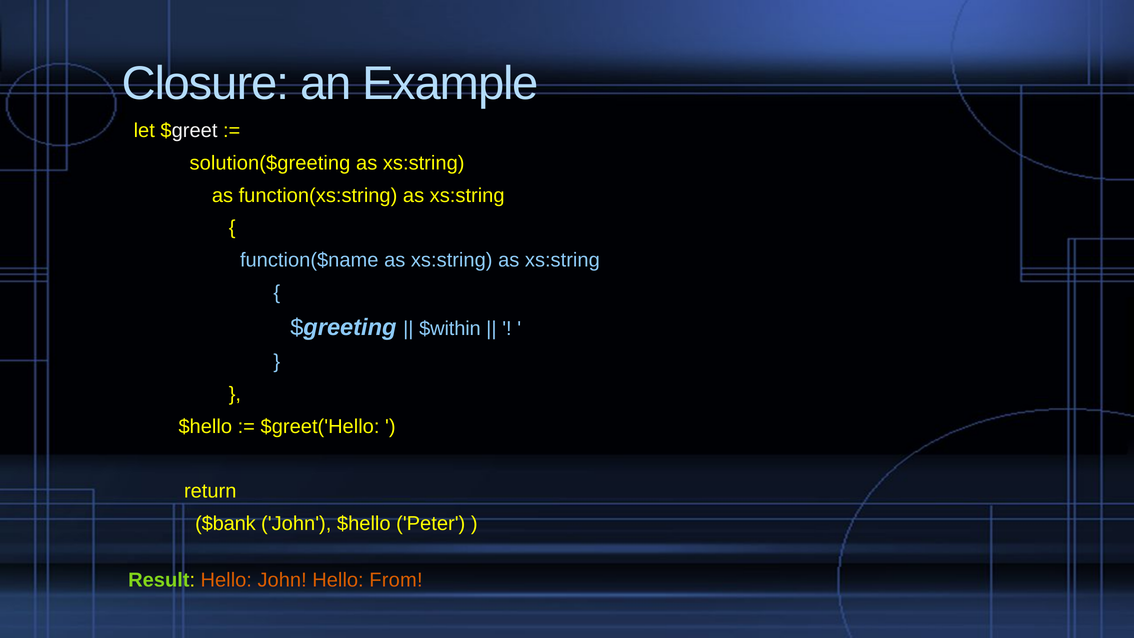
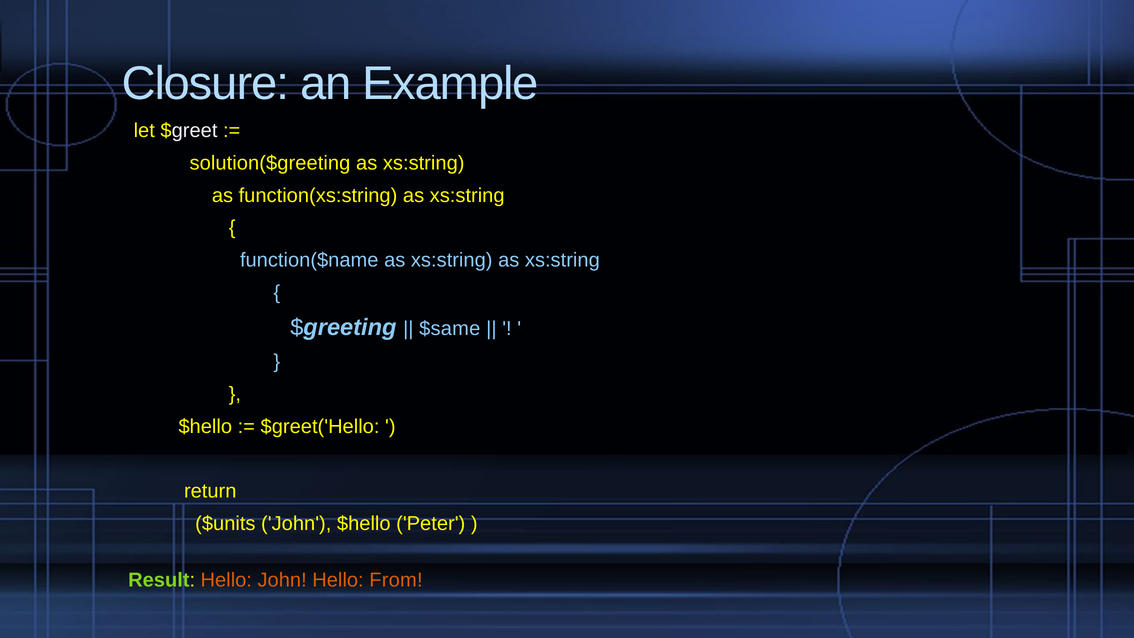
$within: $within -> $same (450, 328)
$bank: $bank -> $units (225, 523)
